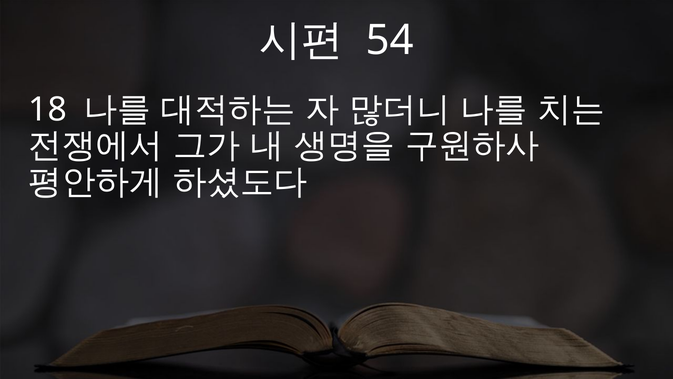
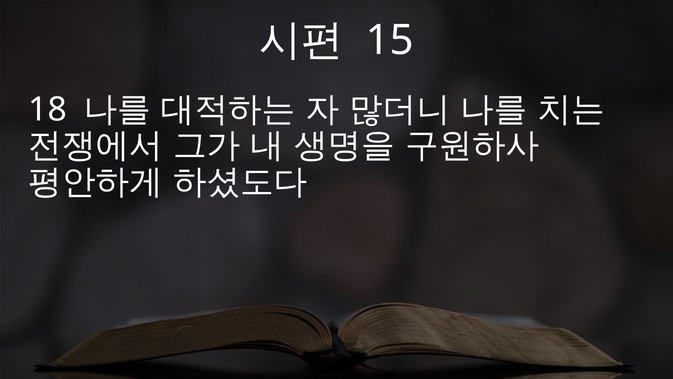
54: 54 -> 15 (390, 41)
